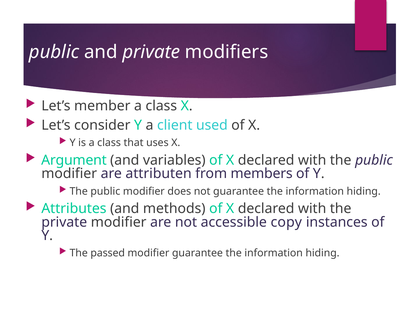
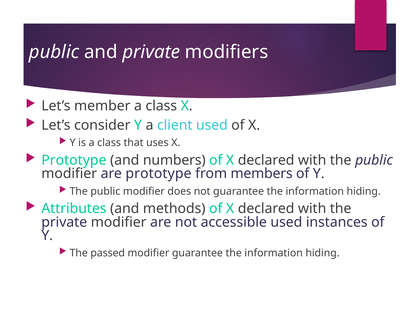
Argument: Argument -> Prototype (74, 160)
variables: variables -> numbers (174, 160)
are attributen: attributen -> prototype (159, 174)
accessible copy: copy -> used (286, 222)
